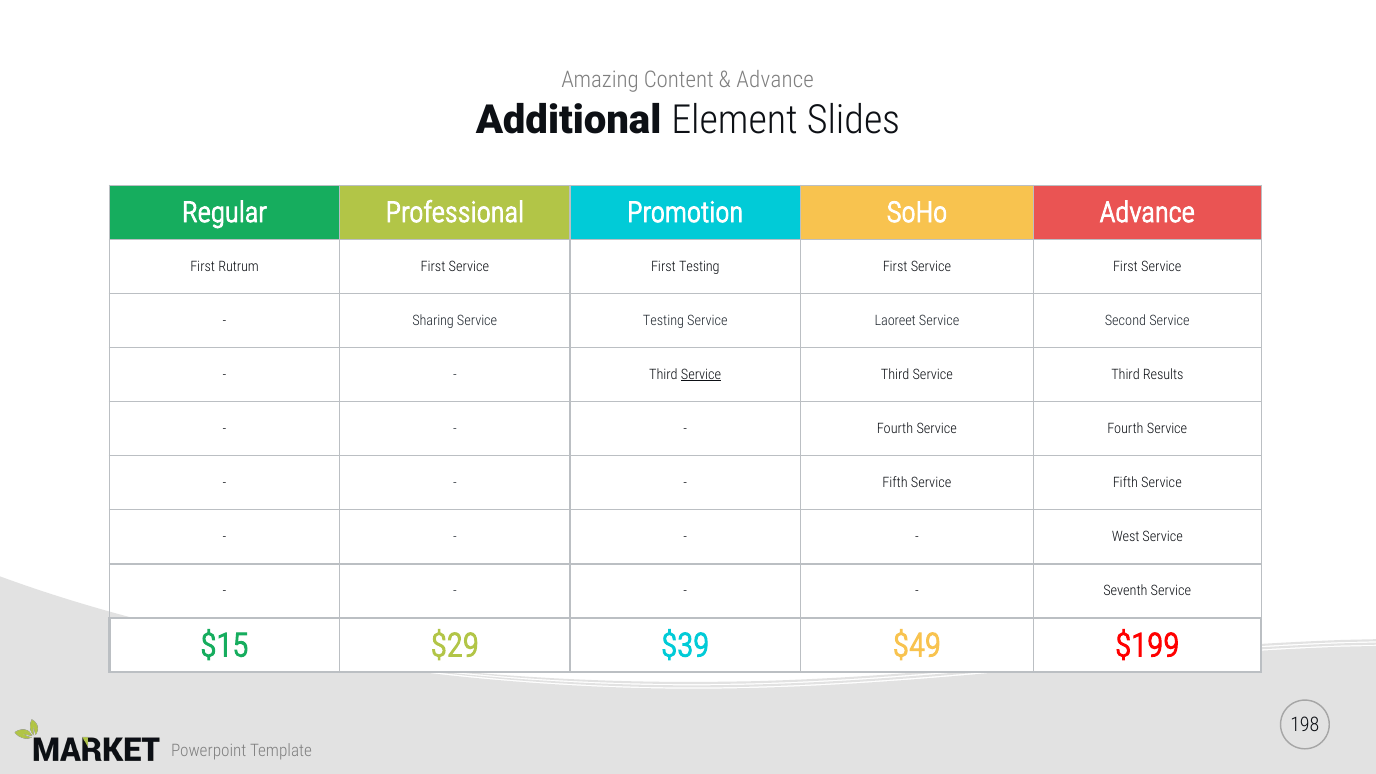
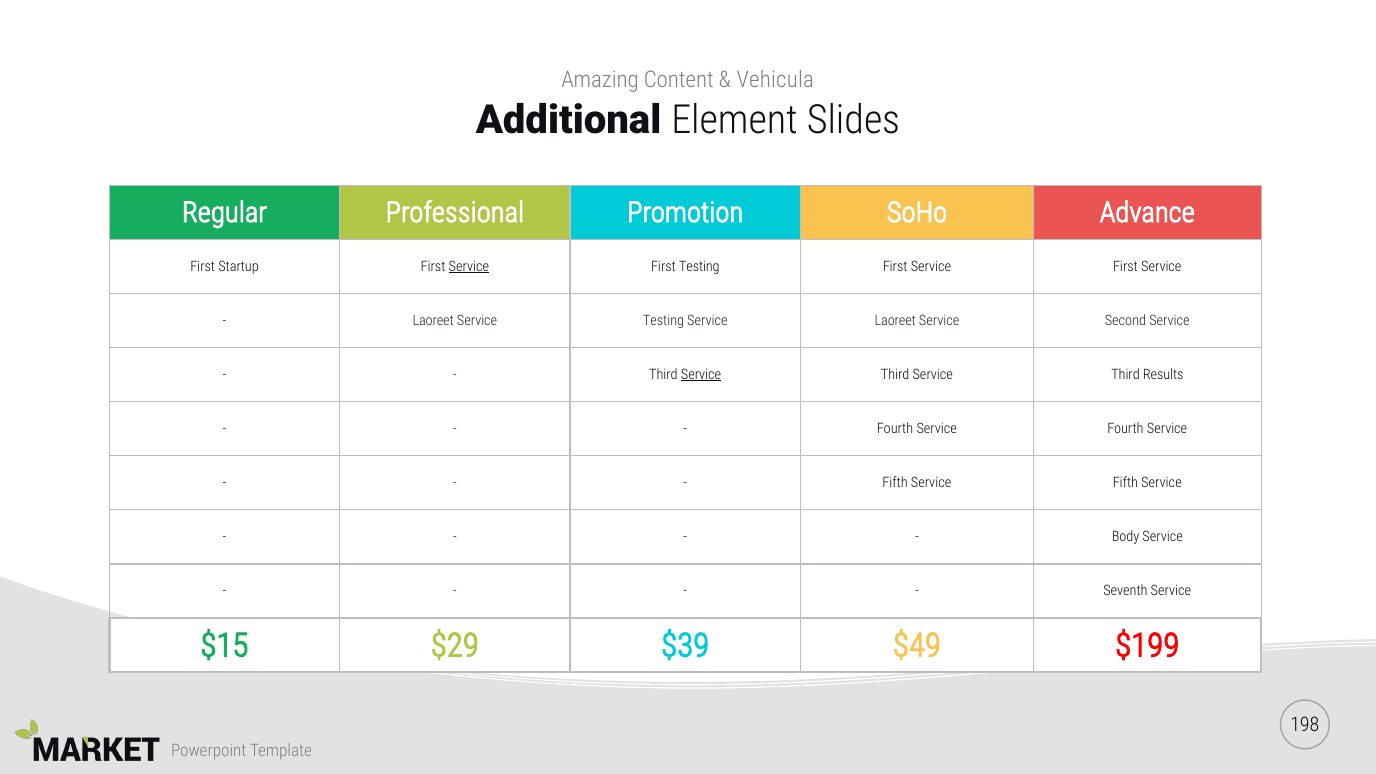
Advance: Advance -> Vehicula (775, 80)
Rutrum: Rutrum -> Startup (239, 266)
Service underline: none -> present (469, 266)
Sharing: Sharing -> Laoreet (433, 321)
West: West -> Body (1126, 537)
